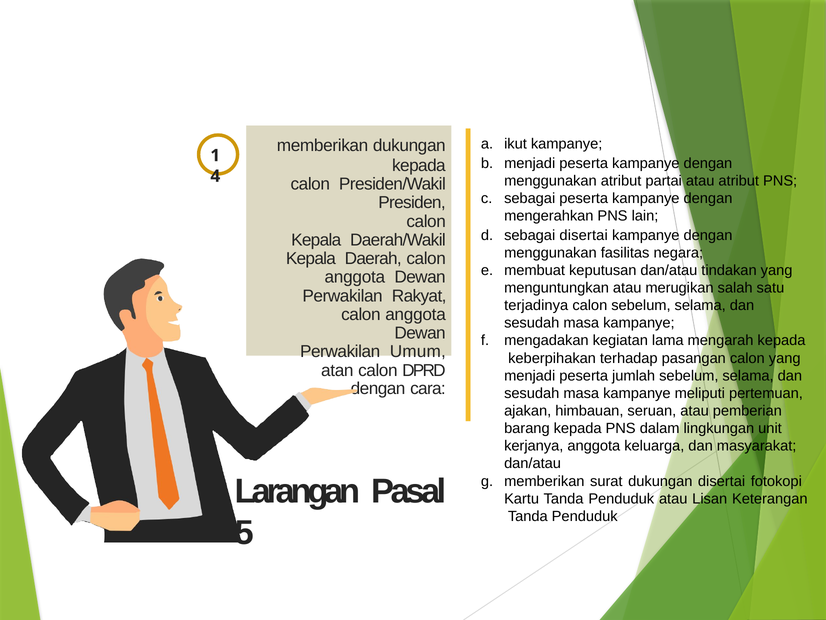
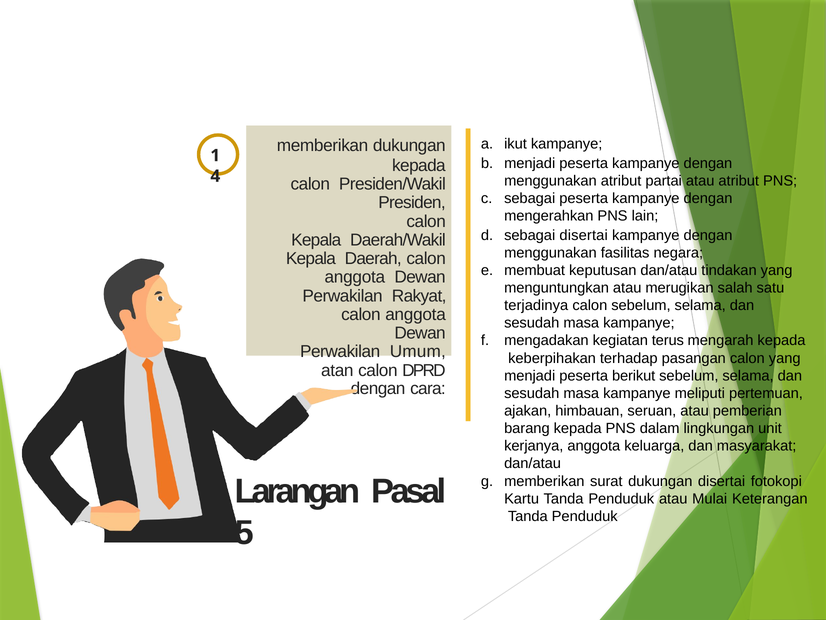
lama: lama -> terus (668, 340)
jumlah: jumlah -> berikut (634, 375)
Lisan: Lisan -> Mulai (710, 498)
